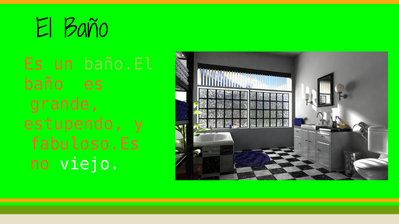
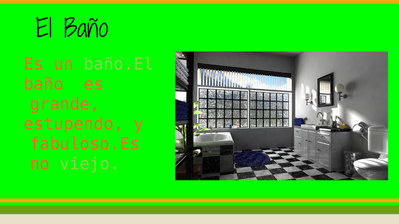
viejo colour: white -> light green (90, 164)
